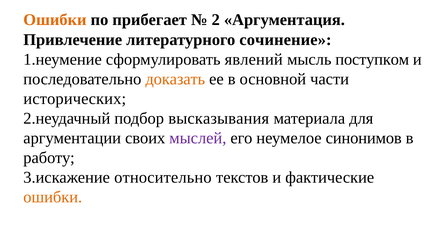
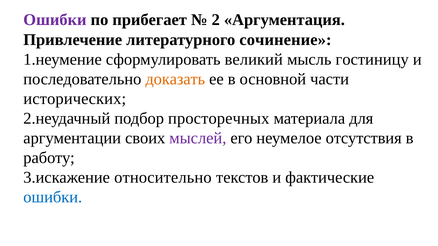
Ошибки colour: orange -> purple (55, 20)
явлений: явлений -> великий (254, 59)
поступком: поступком -> гостиницу (372, 59)
высказывания: высказывания -> просторечных (219, 118)
синонимов: синонимов -> отсутствия (364, 138)
ошибки colour: orange -> blue (53, 197)
